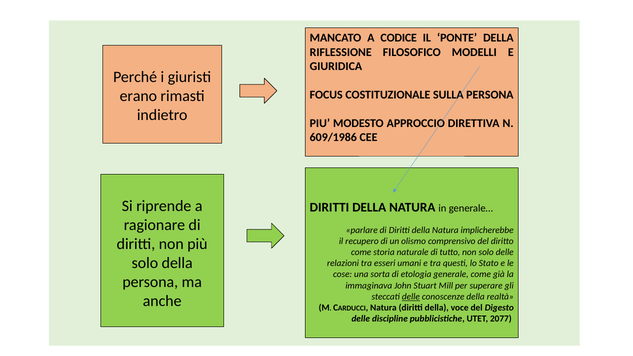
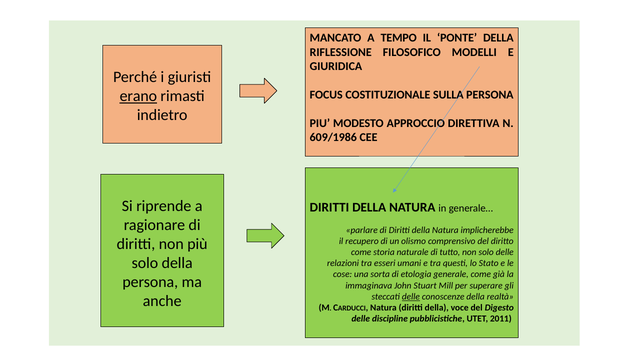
CODICE: CODICE -> TEMPO (399, 38)
erano underline: none -> present (138, 96)
2077: 2077 -> 2011 (501, 319)
